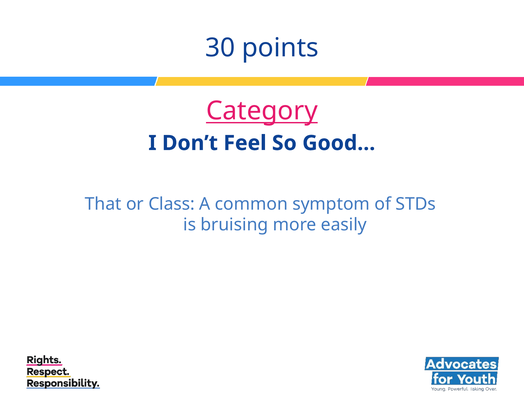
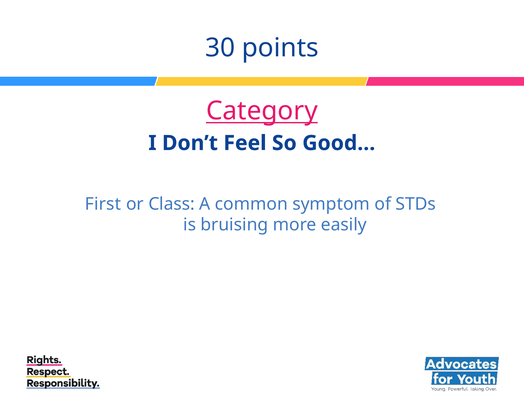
That: That -> First (103, 204)
